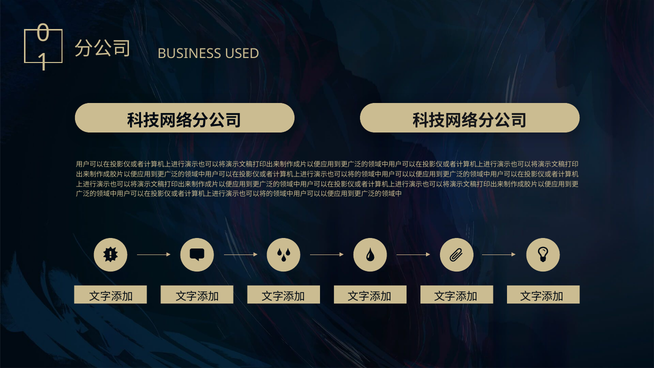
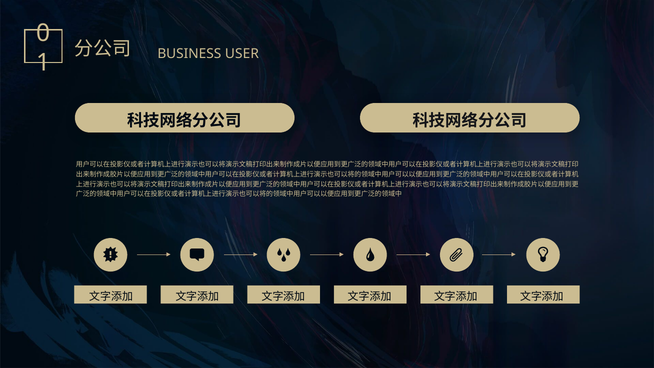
USED: USED -> USER (242, 54)
